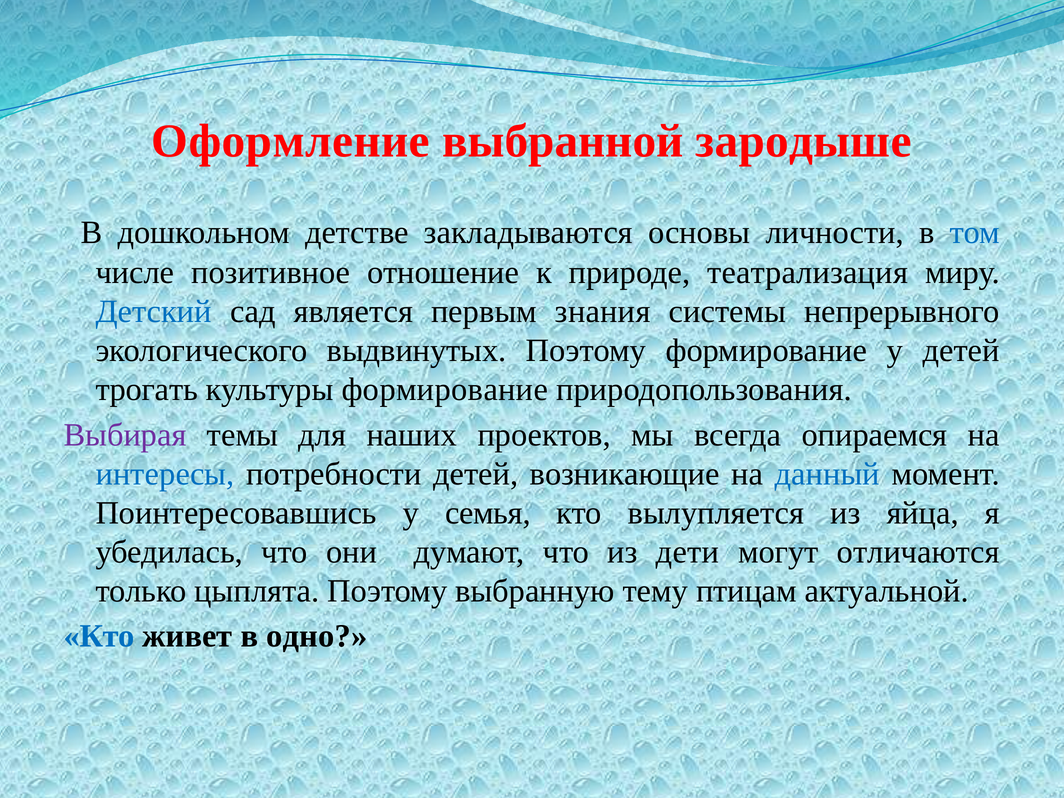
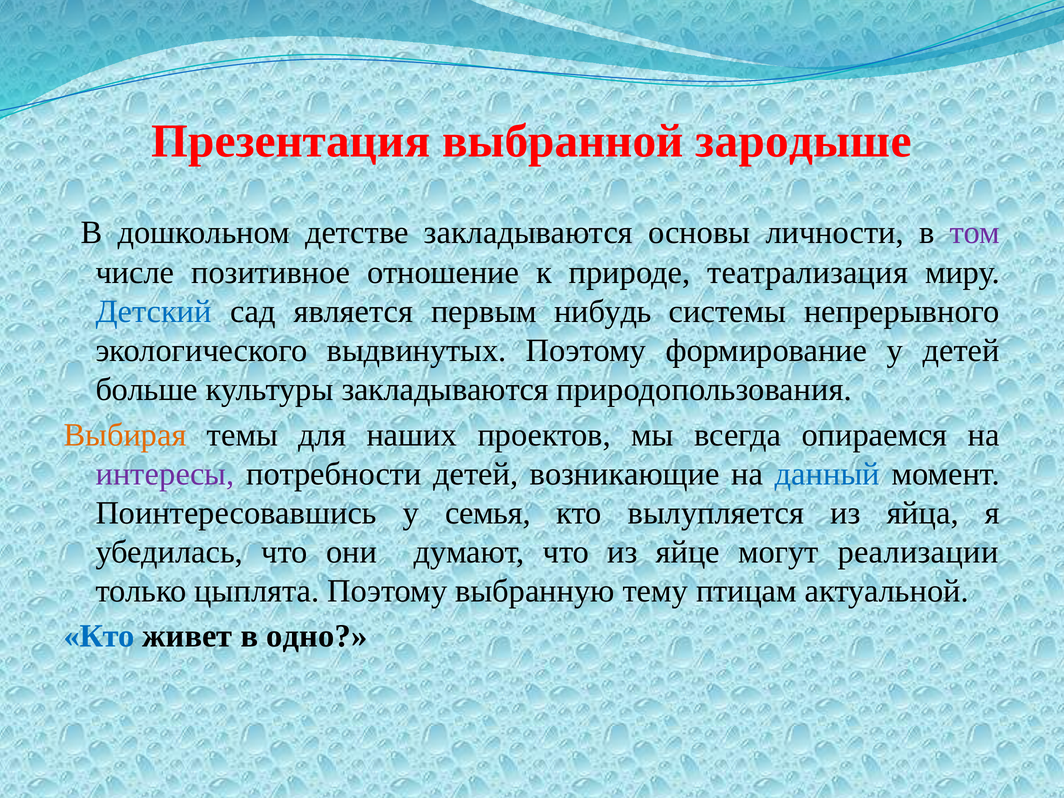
Оформление: Оформление -> Презентация (291, 141)
том colour: blue -> purple (975, 232)
знания: знания -> нибудь (603, 312)
трогать: трогать -> больше (147, 390)
культуры формирование: формирование -> закладываются (445, 390)
Выбирая colour: purple -> orange (125, 435)
интересы colour: blue -> purple (165, 474)
дети: дети -> яйце (688, 552)
отличаются: отличаются -> реализации (918, 552)
